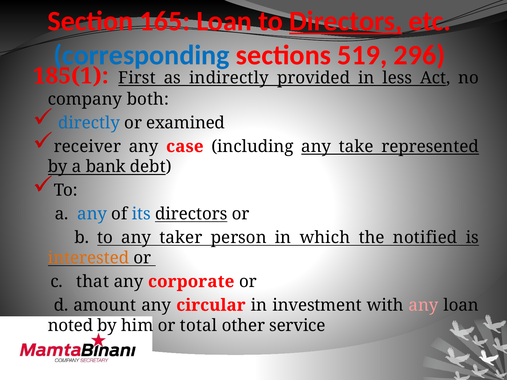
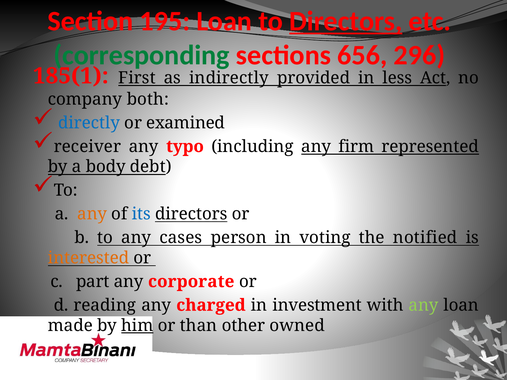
165: 165 -> 195 (165, 21)
corresponding colour: blue -> green (142, 55)
519: 519 -> 656 (362, 55)
case: case -> typo (185, 147)
take: take -> firm (356, 147)
bank: bank -> body (106, 167)
any colour: blue -> orange (92, 214)
taker: taker -> cases (181, 238)
which: which -> voting (325, 238)
that: that -> part (93, 282)
amount: amount -> reading (105, 305)
circular: circular -> charged (211, 305)
any colour: pink -> light green (424, 305)
noted: noted -> made (70, 326)
him underline: none -> present (137, 326)
total: total -> than (199, 326)
service: service -> owned (297, 326)
